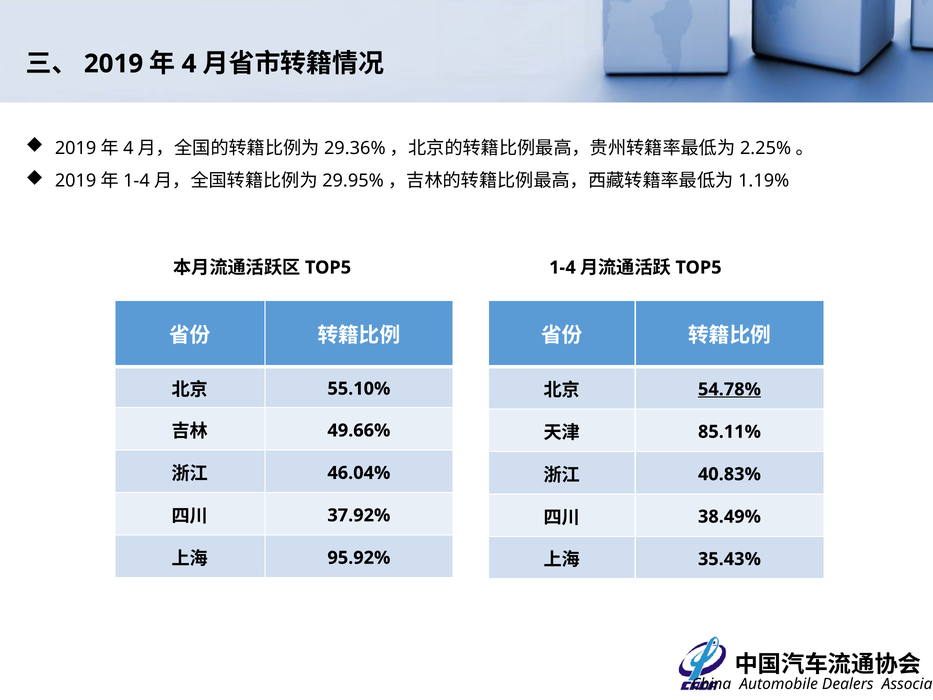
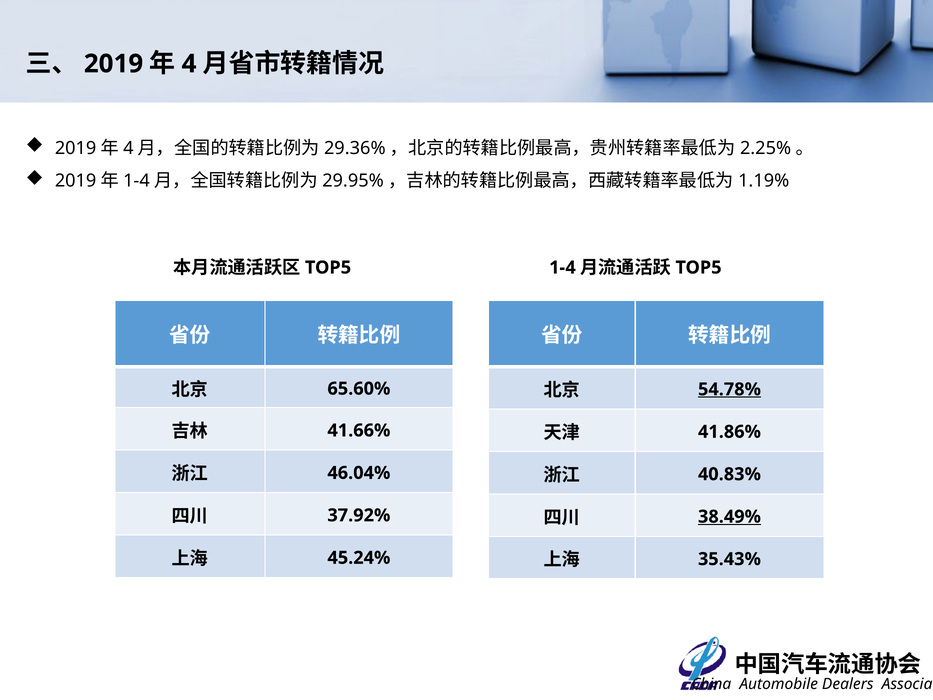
55.10%: 55.10% -> 65.60% (359, 389)
49.66%: 49.66% -> 41.66% (359, 430)
85.11%: 85.11% -> 41.86% (729, 432)
38.49% underline: none -> present (729, 516)
95.92%: 95.92% -> 45.24% (359, 558)
